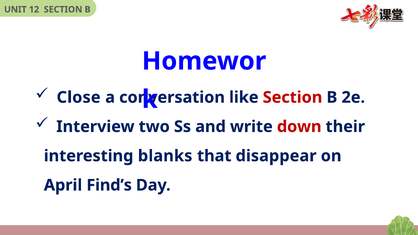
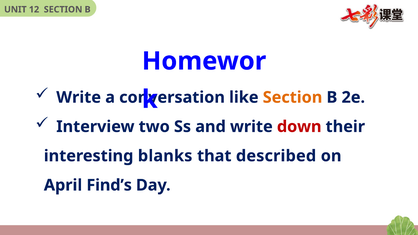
Close: Close -> Write (79, 97)
Section colour: red -> orange (293, 97)
disappear: disappear -> described (276, 156)
